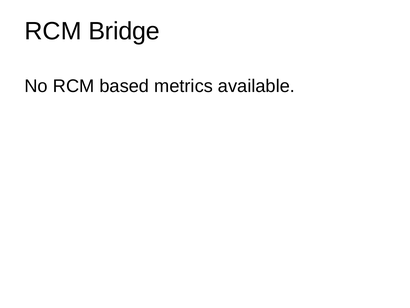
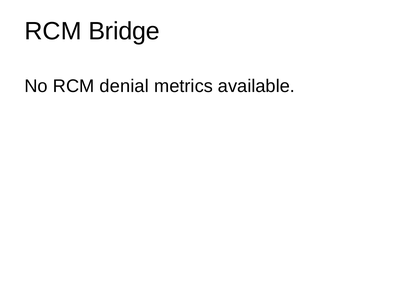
based: based -> denial (124, 86)
